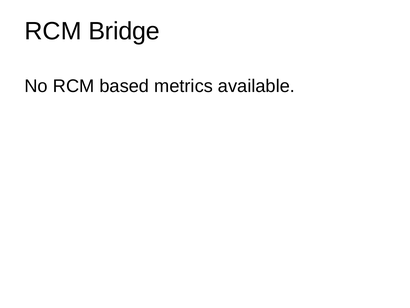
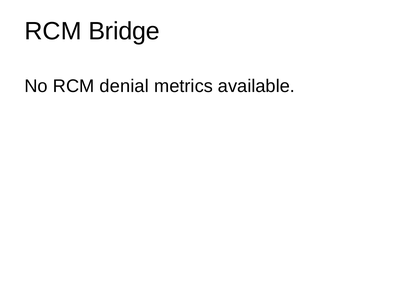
based: based -> denial (124, 86)
